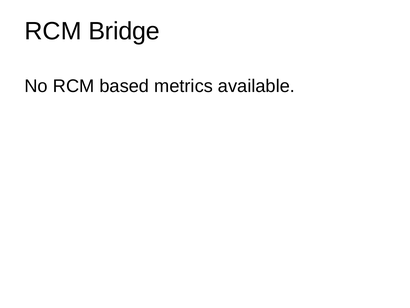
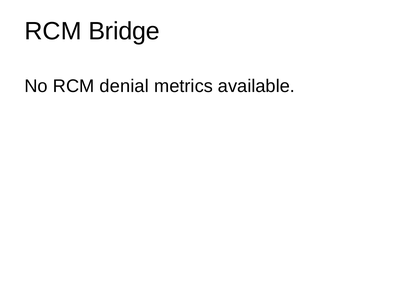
based: based -> denial (124, 86)
